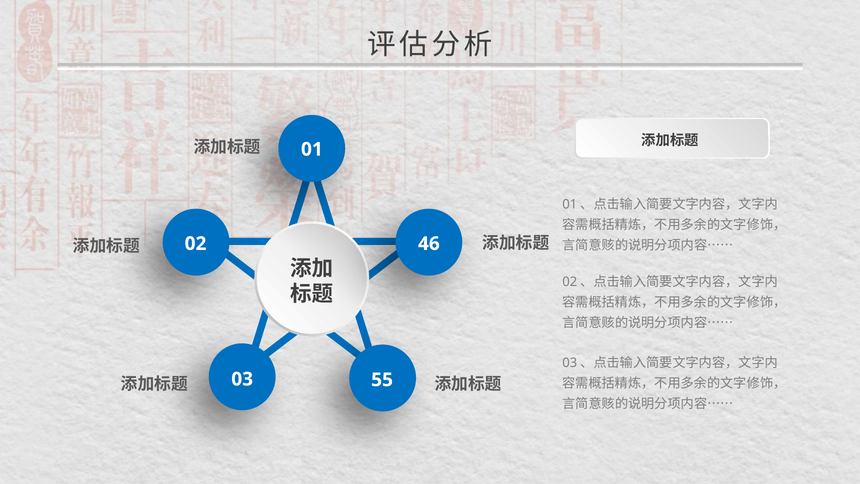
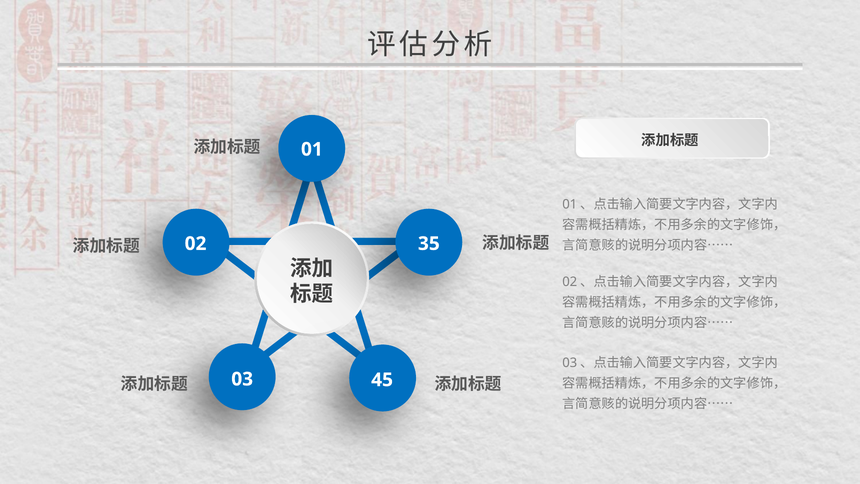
46: 46 -> 35 (429, 244)
55: 55 -> 45 (382, 380)
